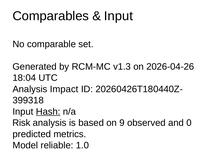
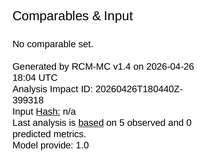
v1.3: v1.3 -> v1.4 (122, 66)
Risk: Risk -> Last (21, 122)
based underline: none -> present (91, 122)
9: 9 -> 5 (122, 122)
reliable: reliable -> provide (57, 145)
